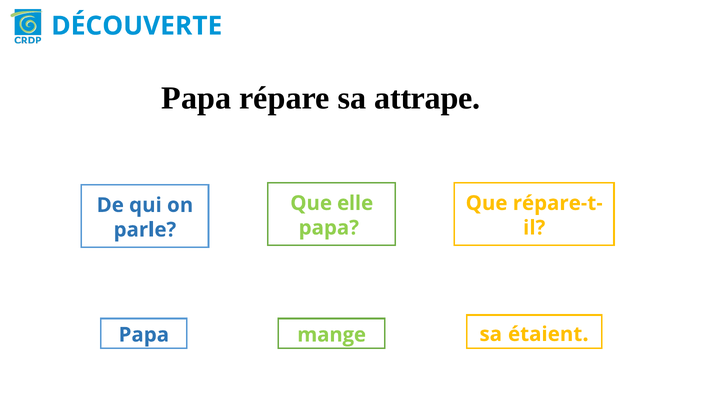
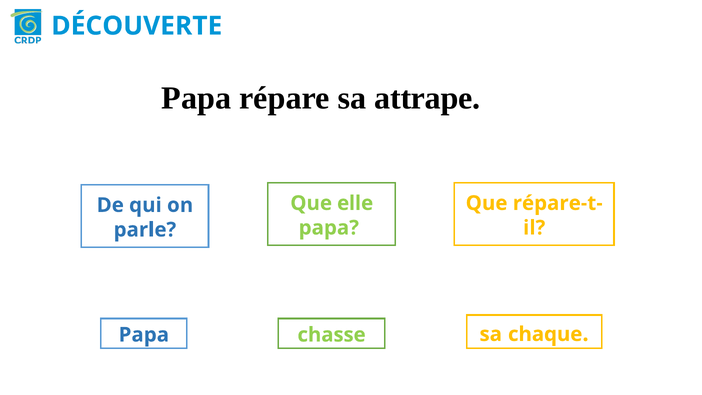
mange: mange -> chasse (332, 335)
étaient: étaient -> chaque (545, 334)
